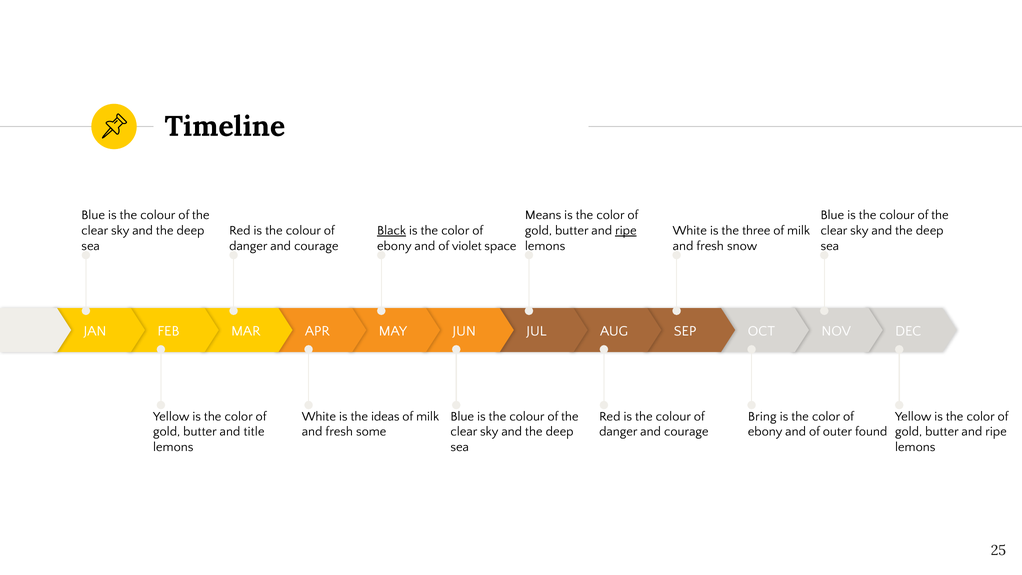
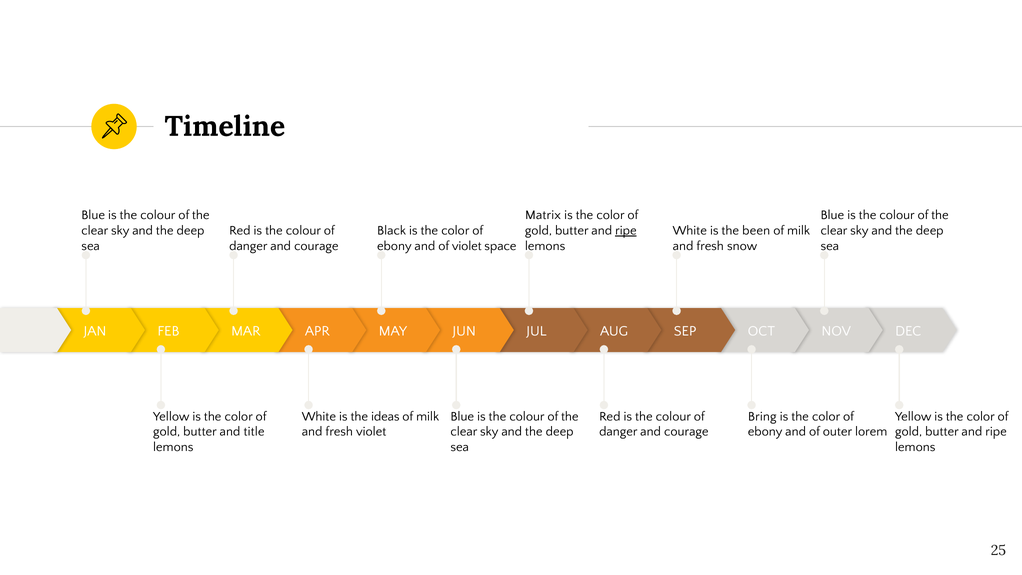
Means: Means -> Matrix (543, 215)
Black underline: present -> none (392, 230)
three: three -> been (756, 230)
fresh some: some -> violet (371, 432)
found: found -> lorem (871, 432)
